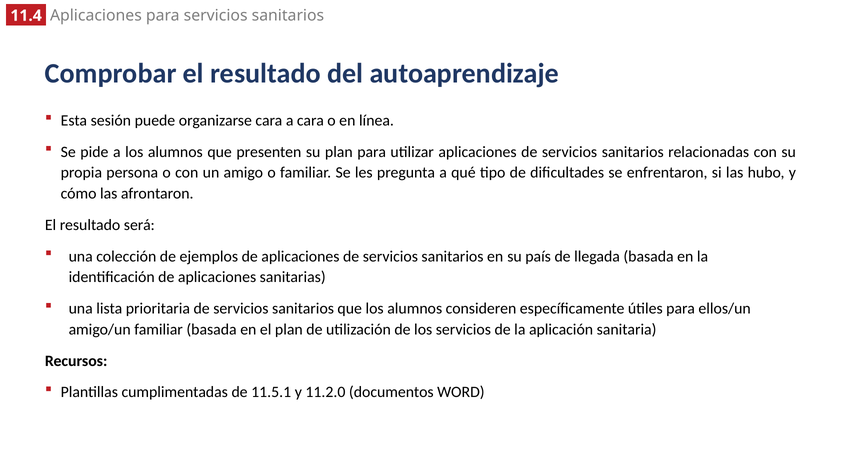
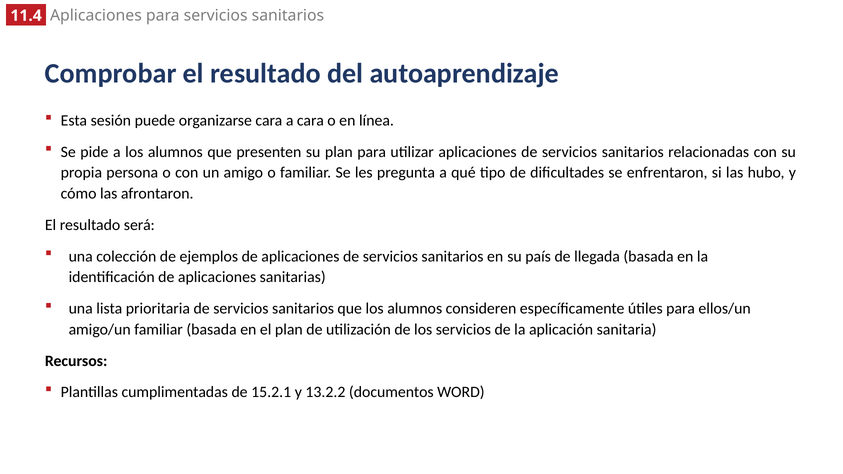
11.5.1: 11.5.1 -> 15.2.1 (271, 392)
11.2.0: 11.2.0 -> 13.2.2 (325, 392)
